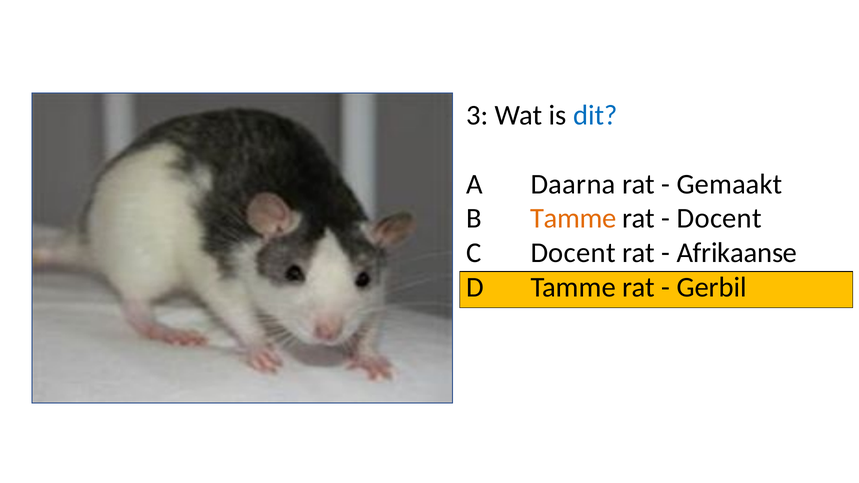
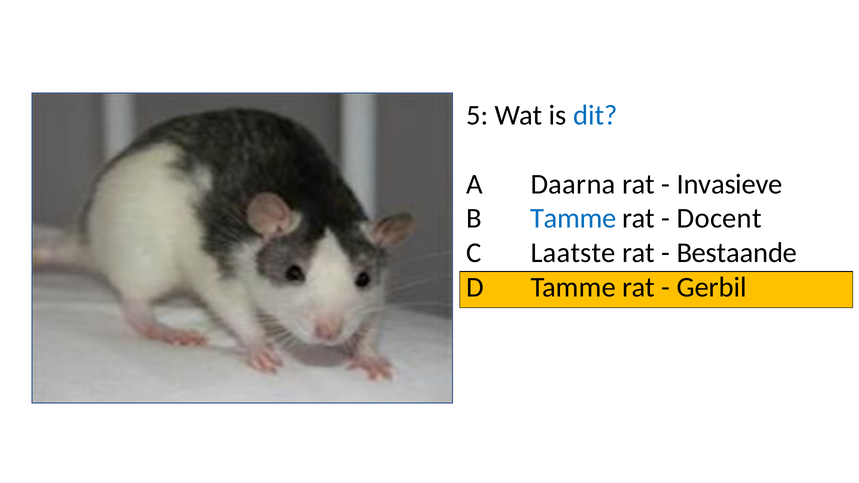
3: 3 -> 5 (477, 115)
Gemaakt: Gemaakt -> Invasieve (730, 184)
Tamme colour: orange -> blue (573, 219)
C Docent: Docent -> Laatste (573, 253)
Afrikaanse: Afrikaanse -> Bestaande (737, 253)
